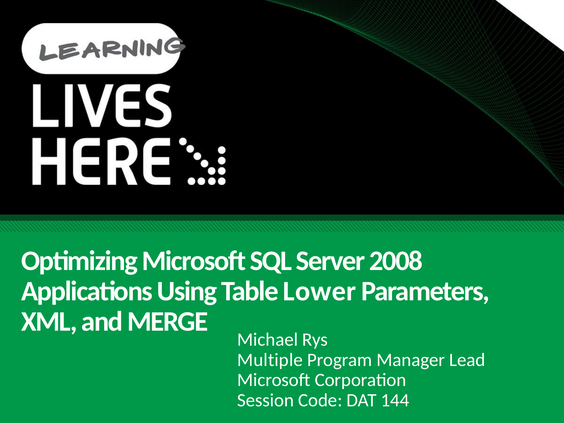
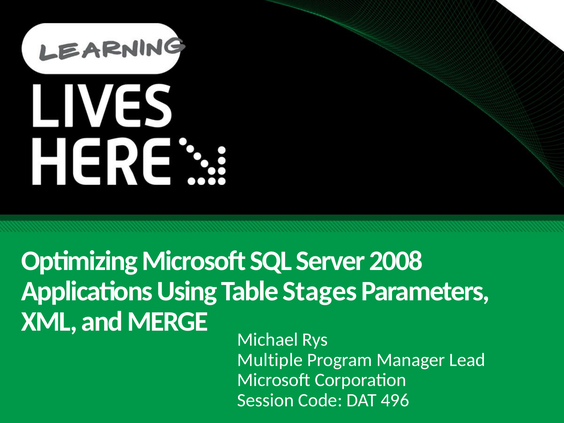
Lower: Lower -> Stages (320, 291)
144: 144 -> 496 (395, 400)
